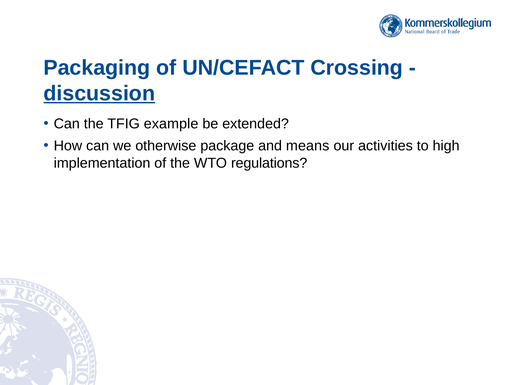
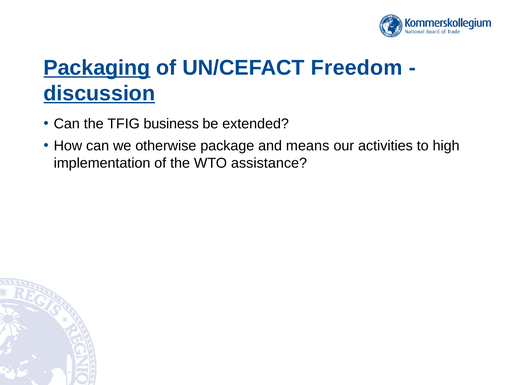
Packaging underline: none -> present (97, 68)
Crossing: Crossing -> Freedom (357, 68)
example: example -> business (171, 124)
regulations: regulations -> assistance (269, 163)
